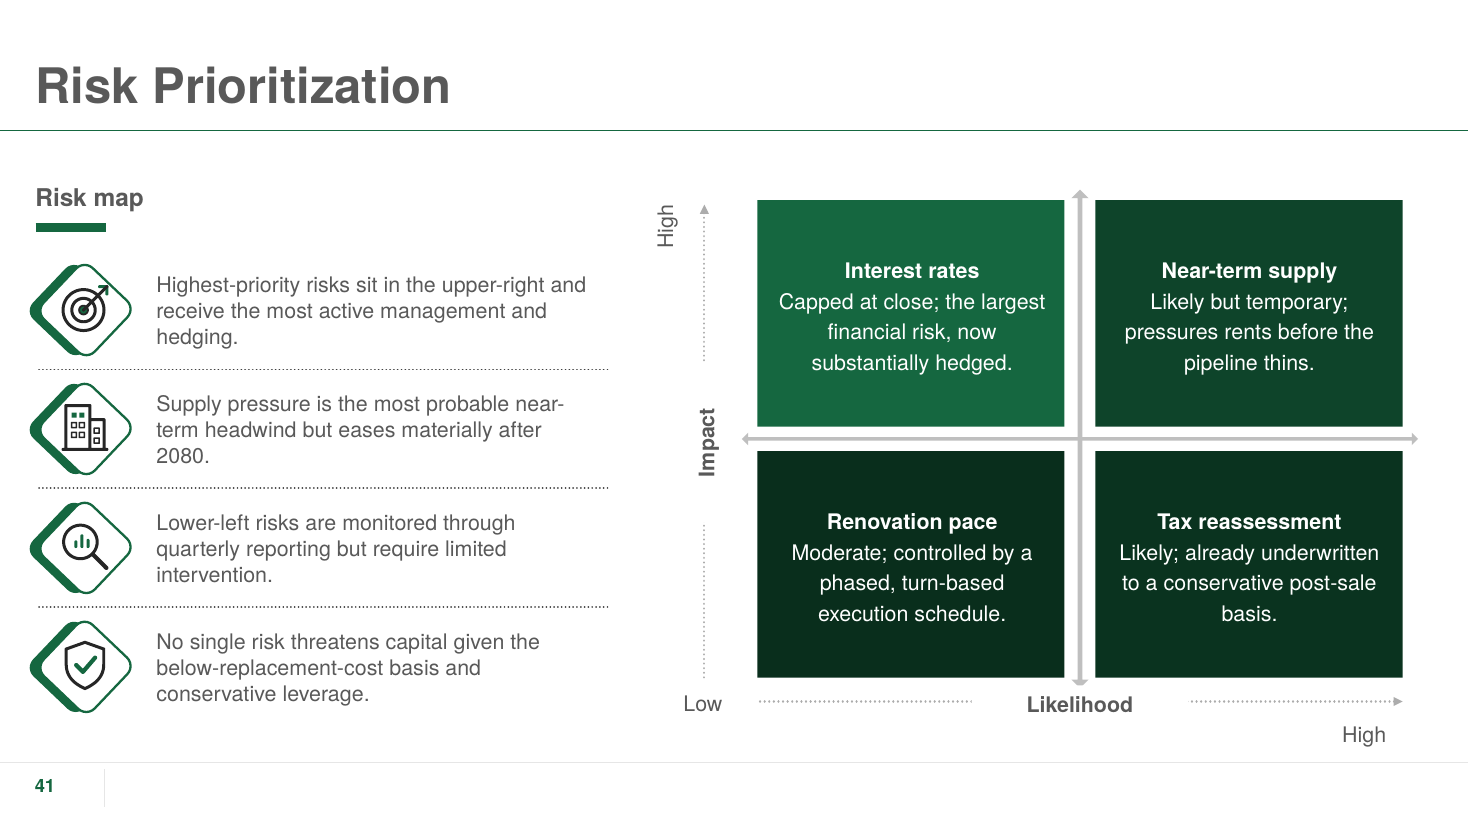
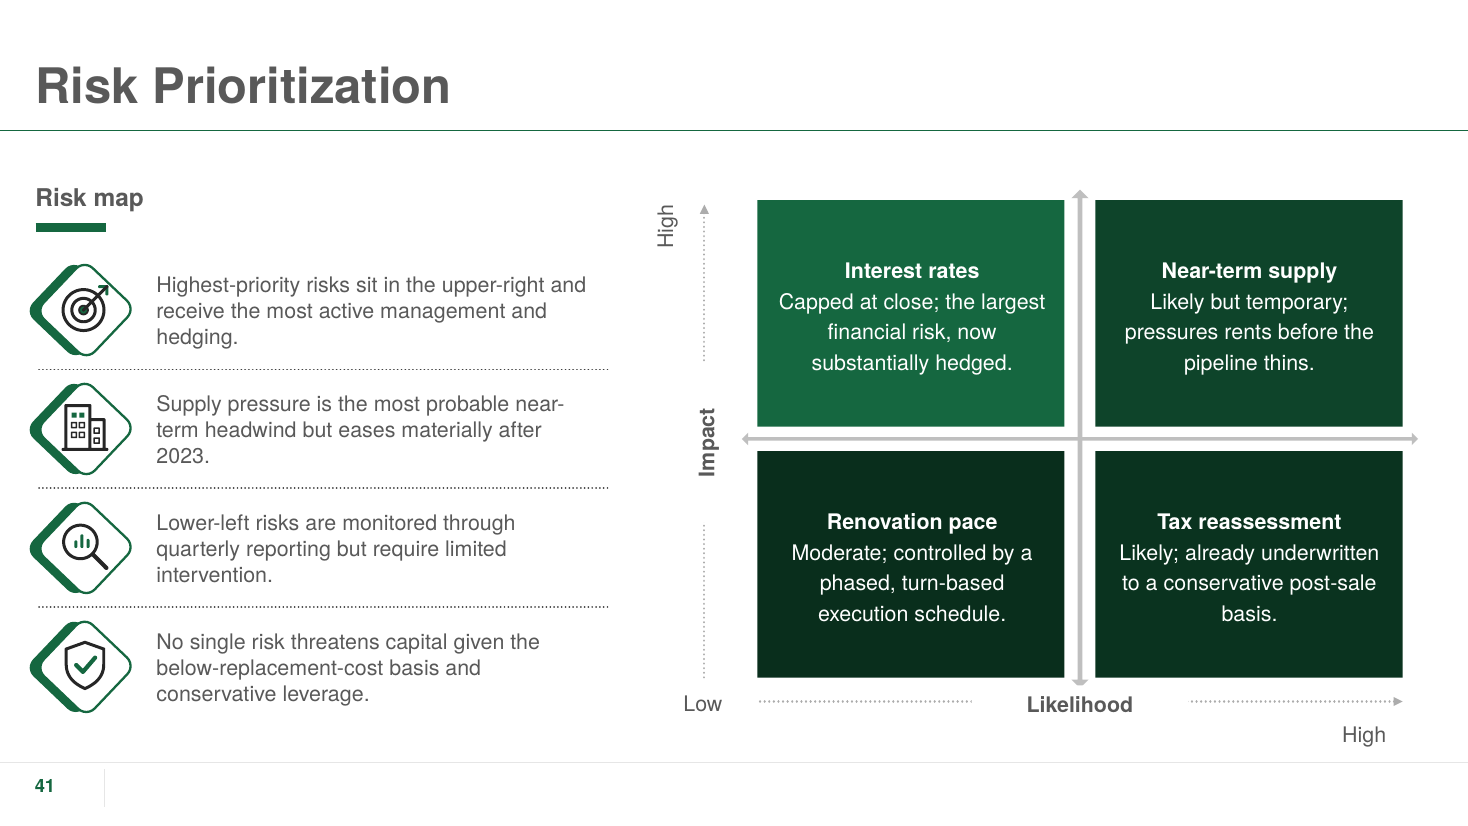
2080: 2080 -> 2023 (183, 456)
